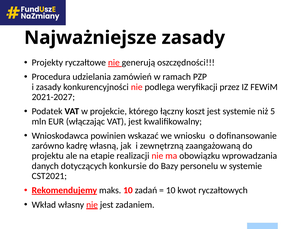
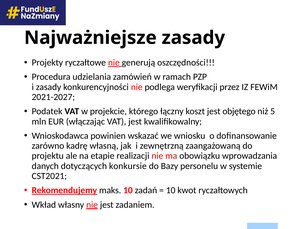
jest systemie: systemie -> objętego (239, 112)
